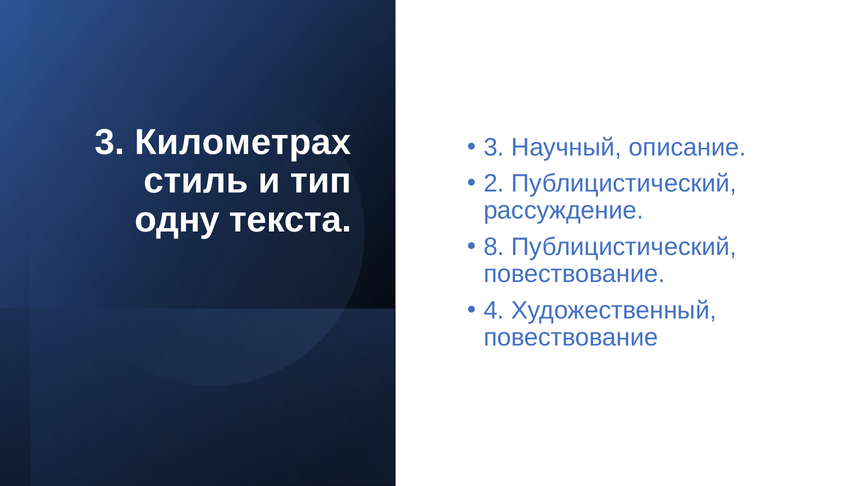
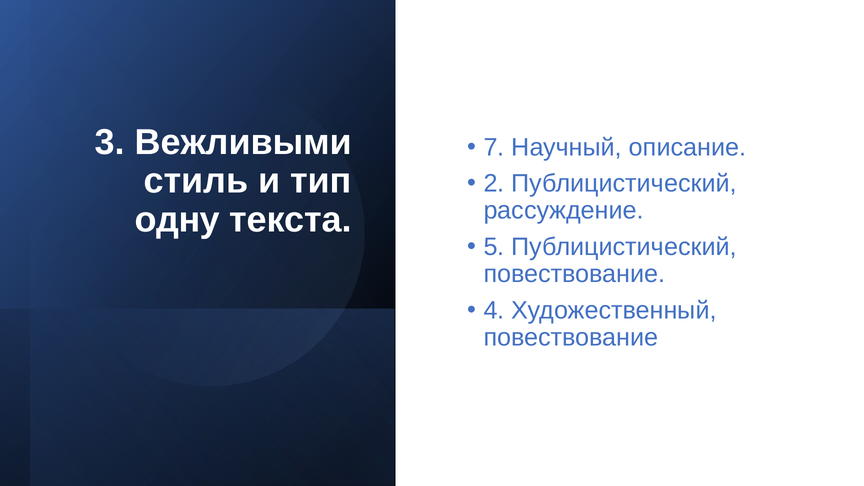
Километрах: Километрах -> Вежливыми (243, 142)
3: 3 -> 7 (494, 147)
8: 8 -> 5 (494, 247)
